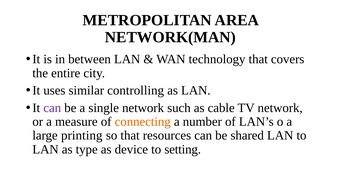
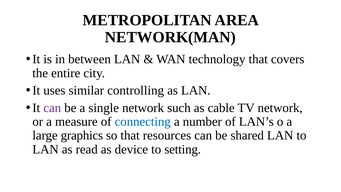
connecting colour: orange -> blue (143, 122)
printing: printing -> graphics (82, 135)
type: type -> read (87, 149)
